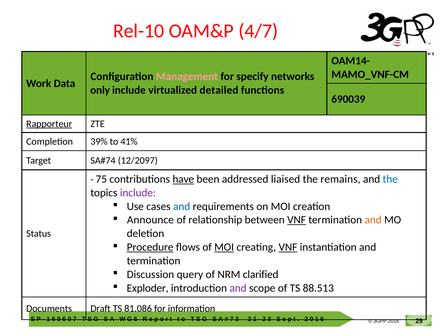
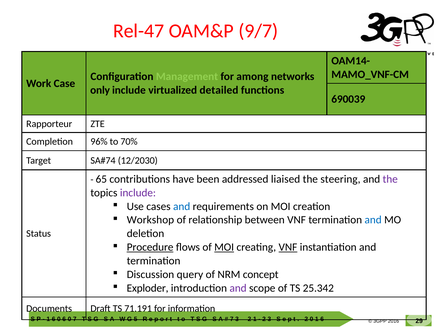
Rel-10: Rel-10 -> Rel-47 (139, 31)
4/7: 4/7 -> 9/7 (258, 31)
Management colour: pink -> light green (187, 77)
specify: specify -> among (252, 77)
Data: Data -> Case (64, 83)
Rapporteur underline: present -> none (49, 124)
39%: 39% -> 96% (99, 142)
41%: 41% -> 70% (129, 142)
12/2097: 12/2097 -> 12/2030 (138, 161)
75: 75 -> 65 (101, 179)
have underline: present -> none (183, 179)
remains: remains -> steering (340, 179)
the colour: blue -> purple (390, 179)
Announce: Announce -> Workshop (150, 220)
VNF underline: present -> none (297, 220)
and colour: orange -> blue (373, 220)
clarified: clarified -> concept (261, 275)
88.513: 88.513 -> 25.342 (318, 288)
81.086: 81.086 -> 71.191 (138, 309)
